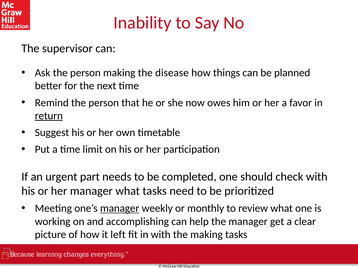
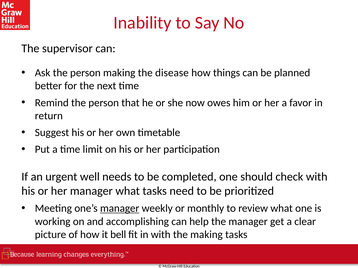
return underline: present -> none (49, 116)
part: part -> well (90, 177)
left: left -> bell (118, 235)
